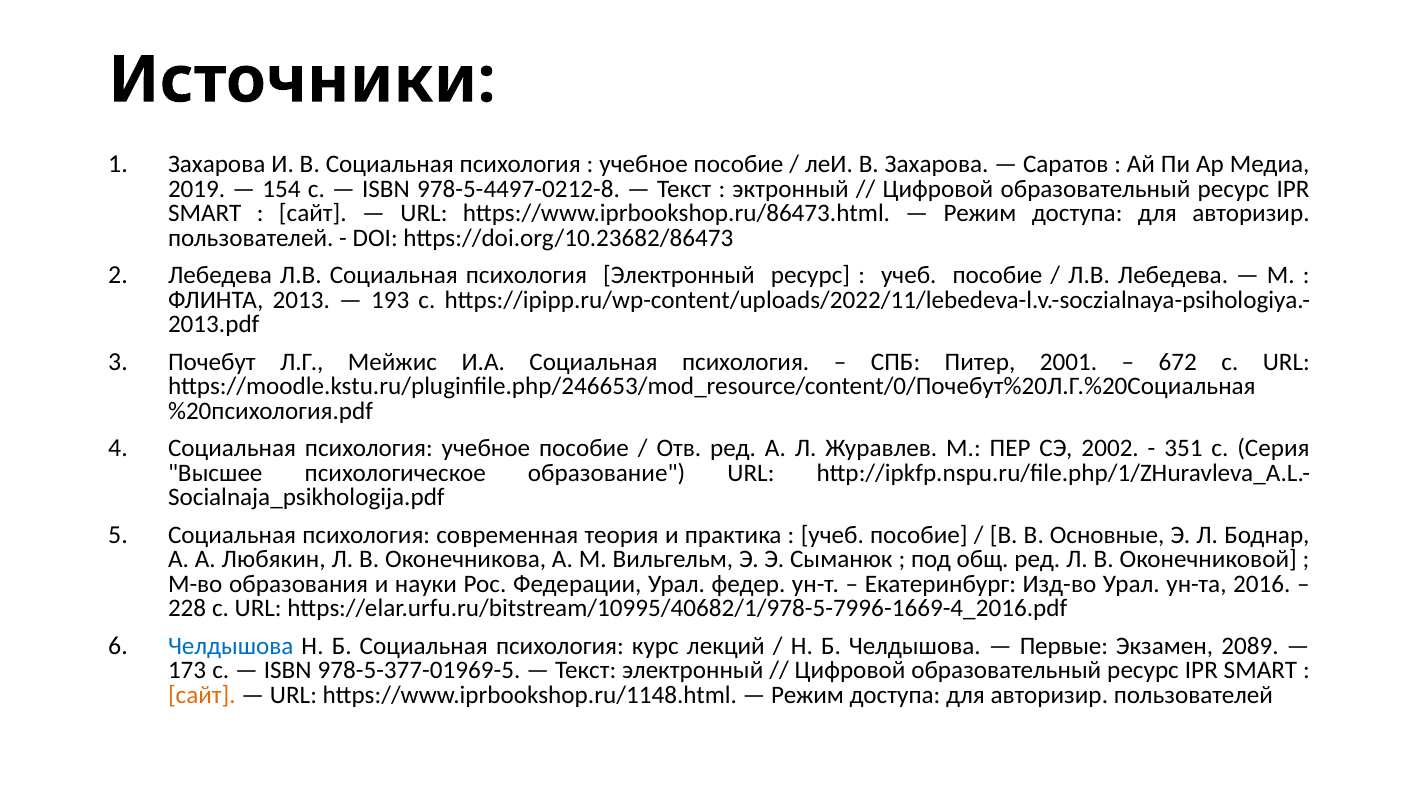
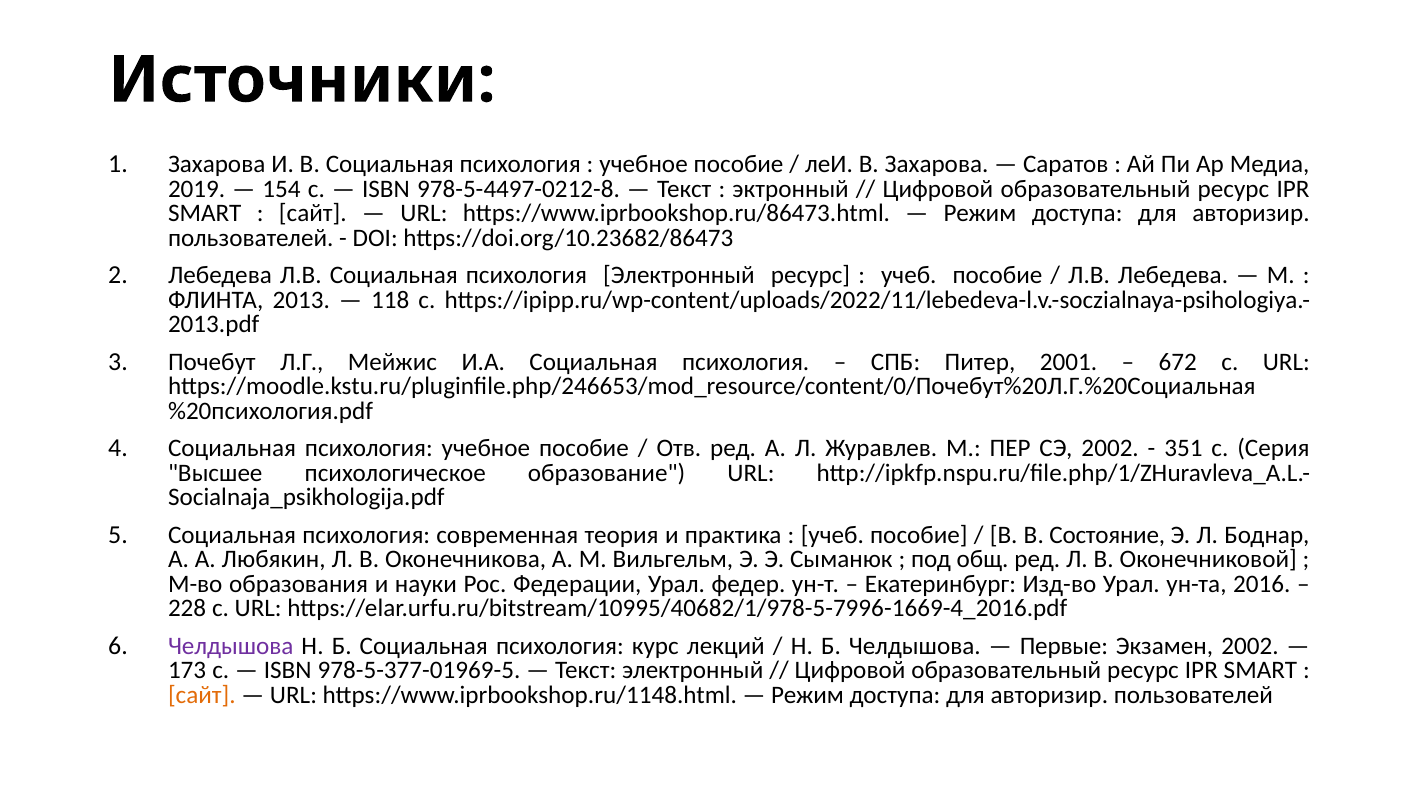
193: 193 -> 118 (390, 300)
Основные: Основные -> Состояние (1107, 535)
Челдышова colour: blue -> purple (231, 646)
Экзамен 2089: 2089 -> 2002 (1250, 646)
